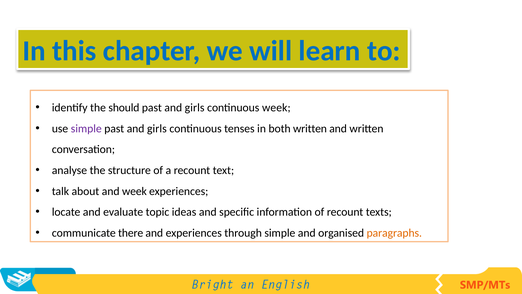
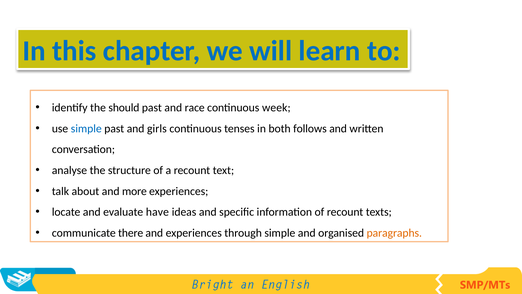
girls: girls -> race (195, 108)
simple colour: purple -> blue (86, 128)
both written: written -> follows (310, 128)
and week: week -> more (134, 191)
topic: topic -> have (157, 212)
